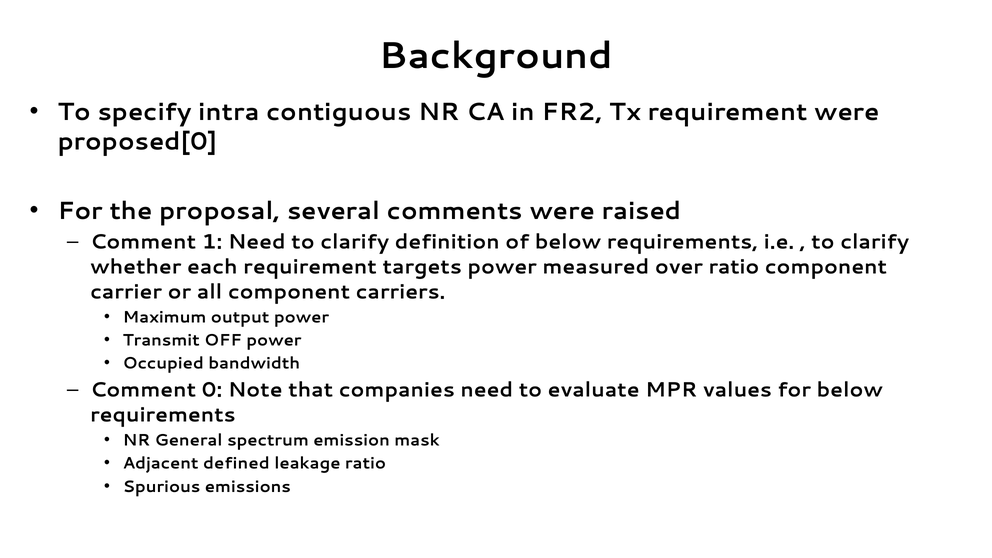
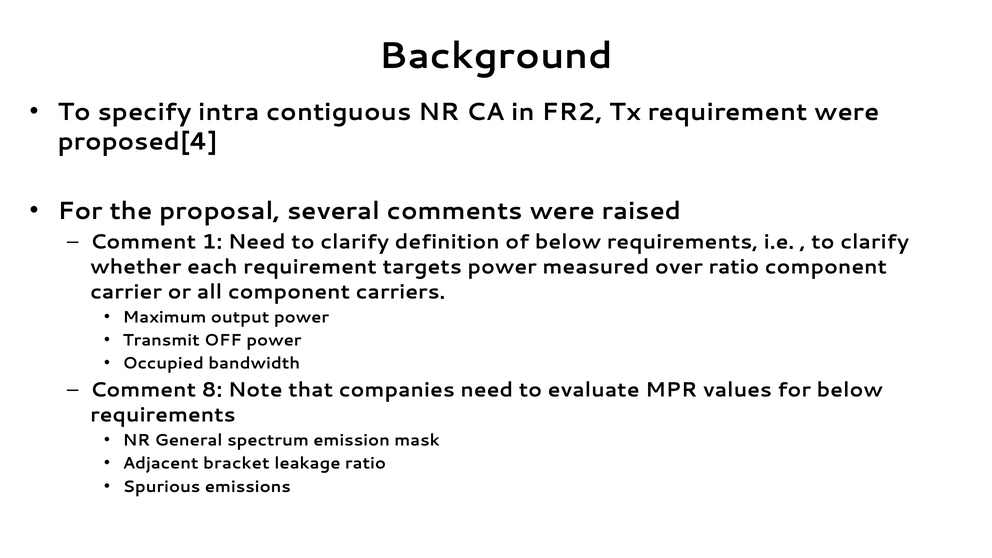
proposed[0: proposed[0 -> proposed[4 (138, 142)
0: 0 -> 8 (212, 390)
defined: defined -> bracket (236, 463)
